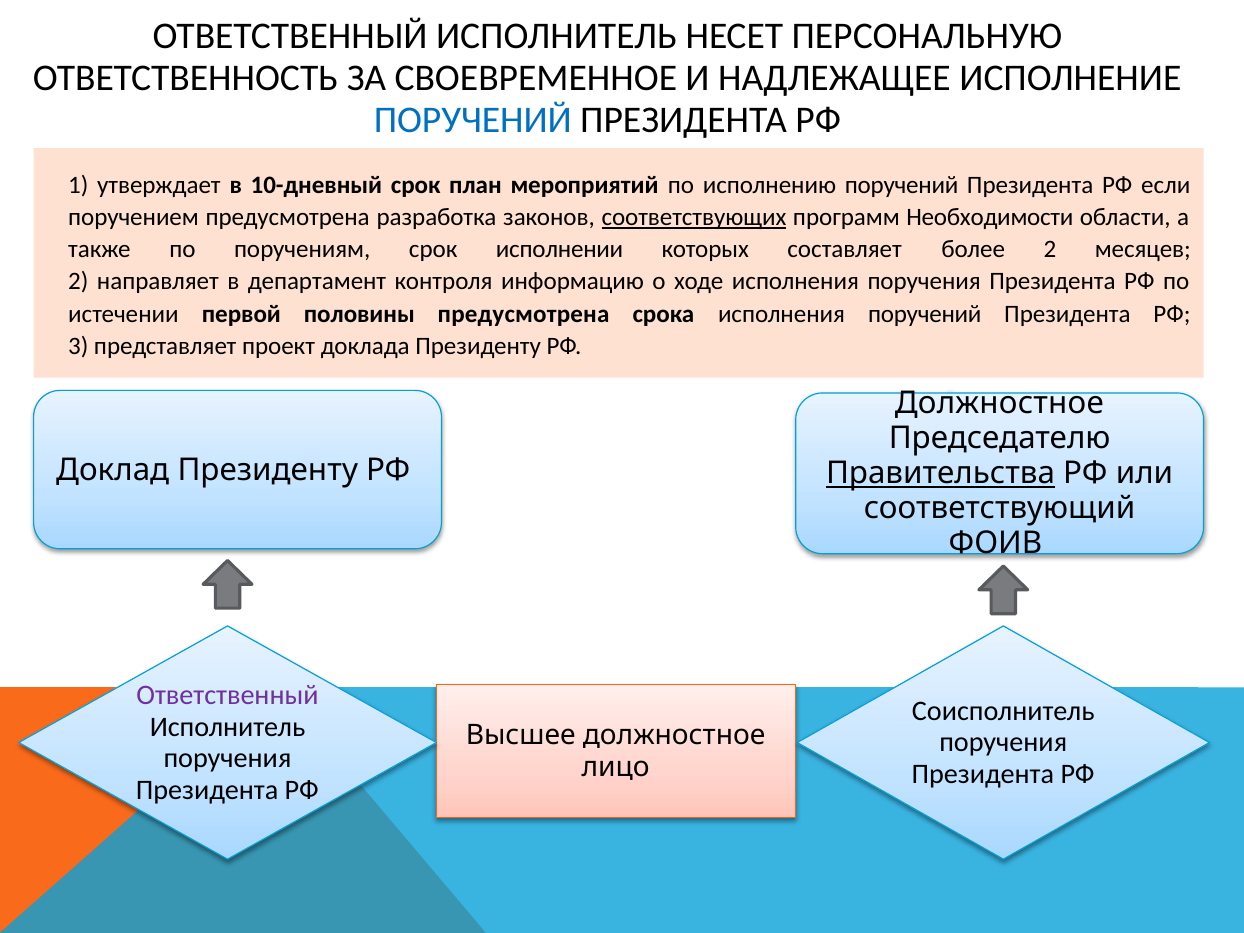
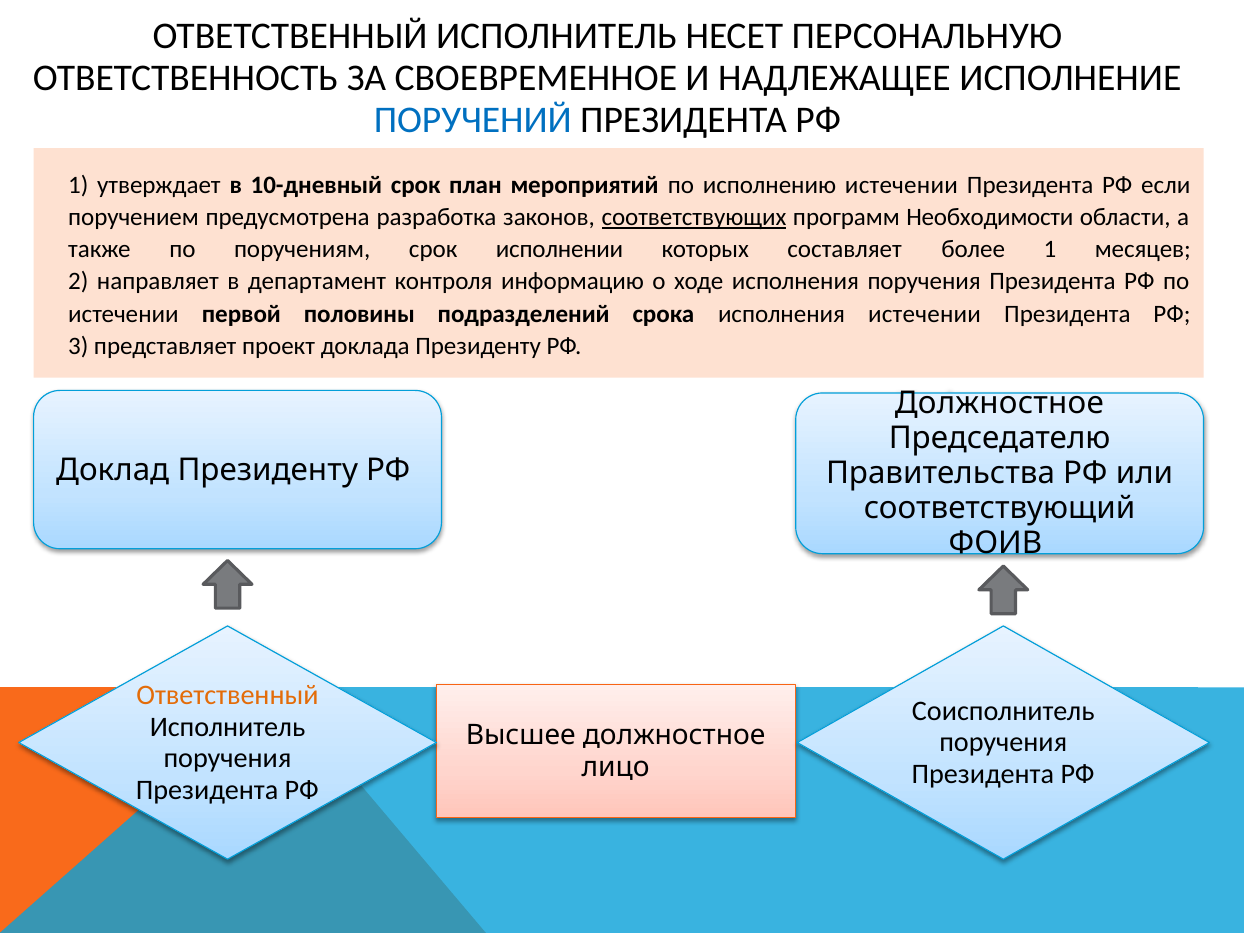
исполнению поручений: поручений -> истечении (901, 185)
более 2: 2 -> 1 (1050, 249)
половины предусмотрена: предусмотрена -> подразделений (524, 314)
исполнения поручений: поручений -> истечении (925, 314)
Правительства underline: present -> none (941, 473)
Ответственный colour: purple -> orange (227, 695)
